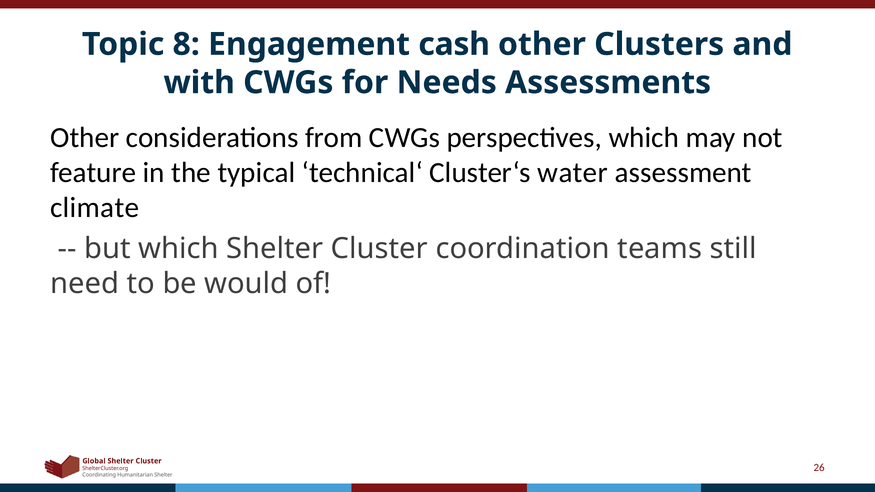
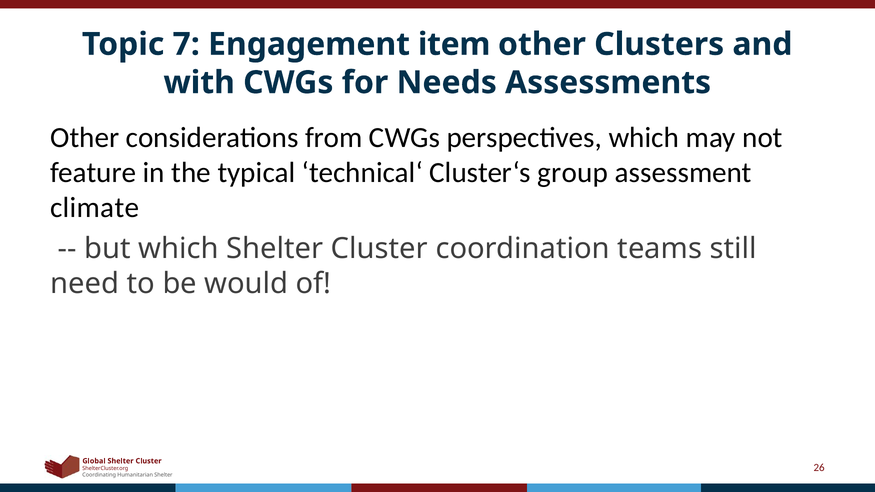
8: 8 -> 7 (186, 44)
cash: cash -> item (454, 44)
water: water -> group (573, 173)
